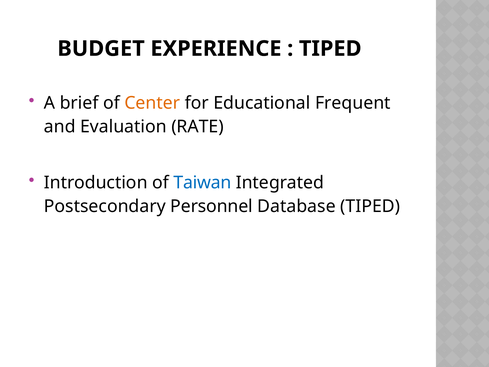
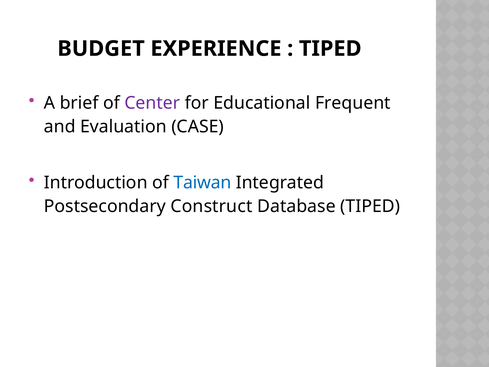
Center colour: orange -> purple (152, 103)
RATE: RATE -> CASE (198, 127)
Personnel: Personnel -> Construct (211, 206)
